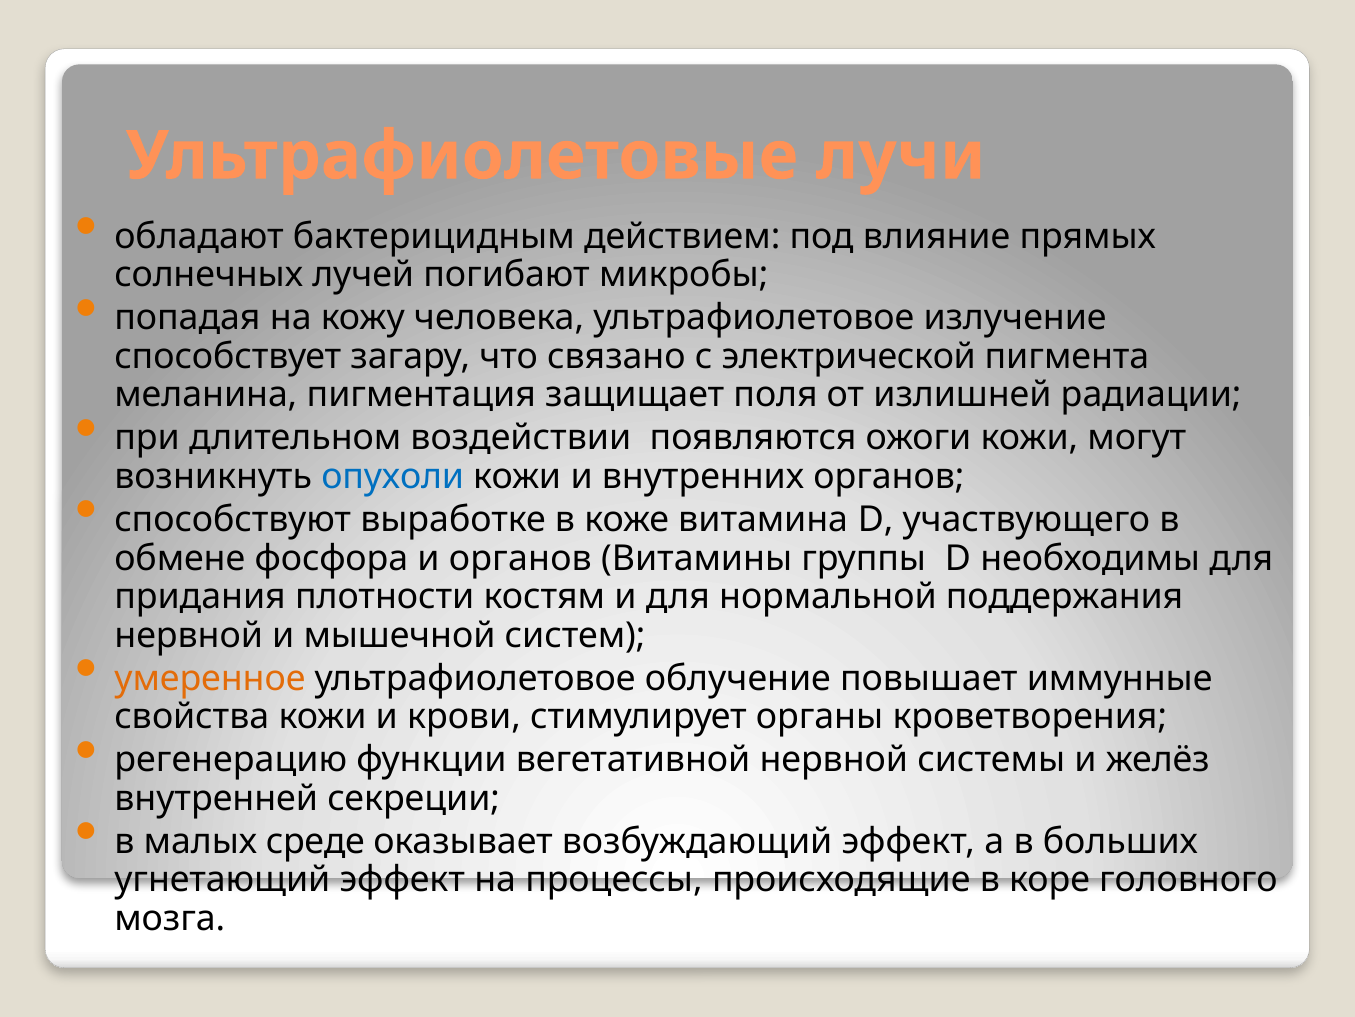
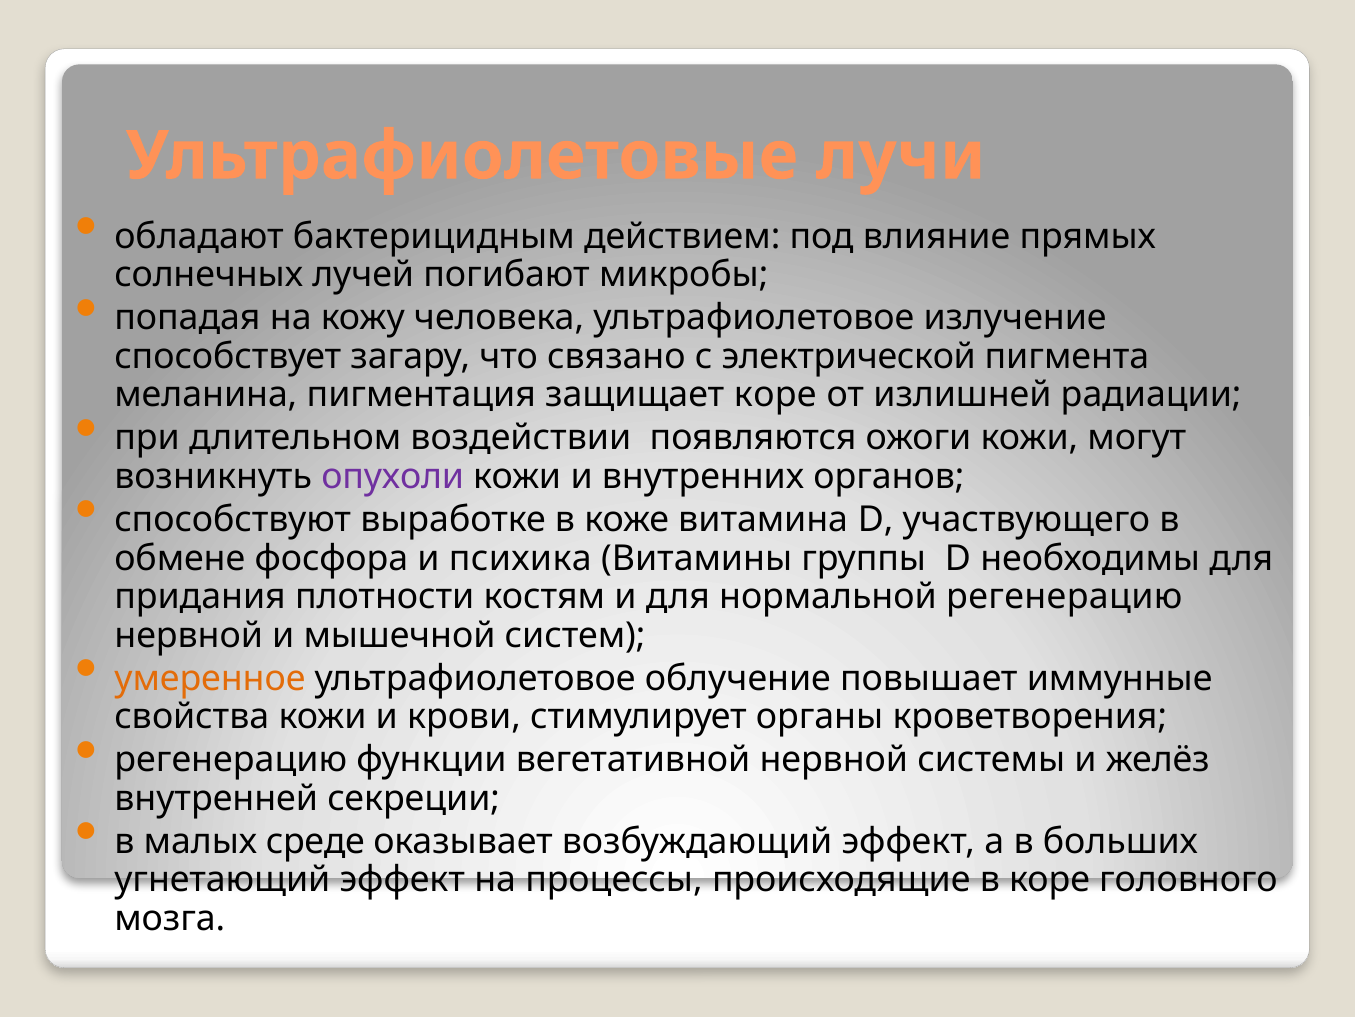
защищает поля: поля -> коре (775, 395)
опухоли colour: blue -> purple (393, 476)
и органов: органов -> психика (520, 558)
нормальной поддержания: поддержания -> регенерацию (1064, 596)
